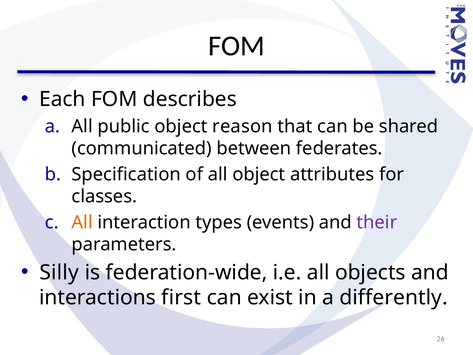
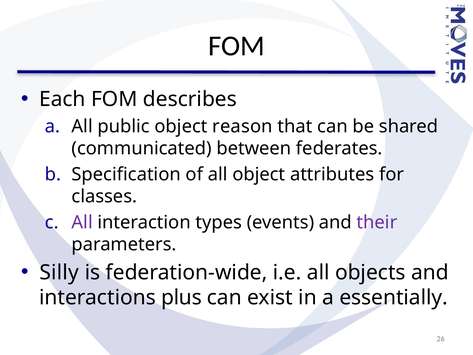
All colour: orange -> purple (82, 222)
first: first -> plus (181, 297)
differently: differently -> essentially (394, 297)
